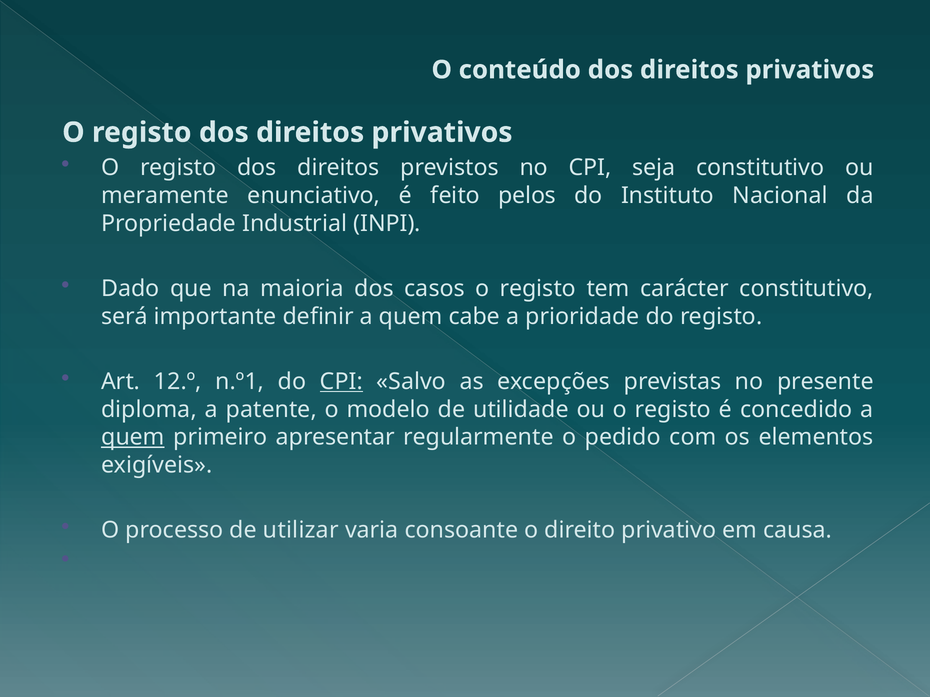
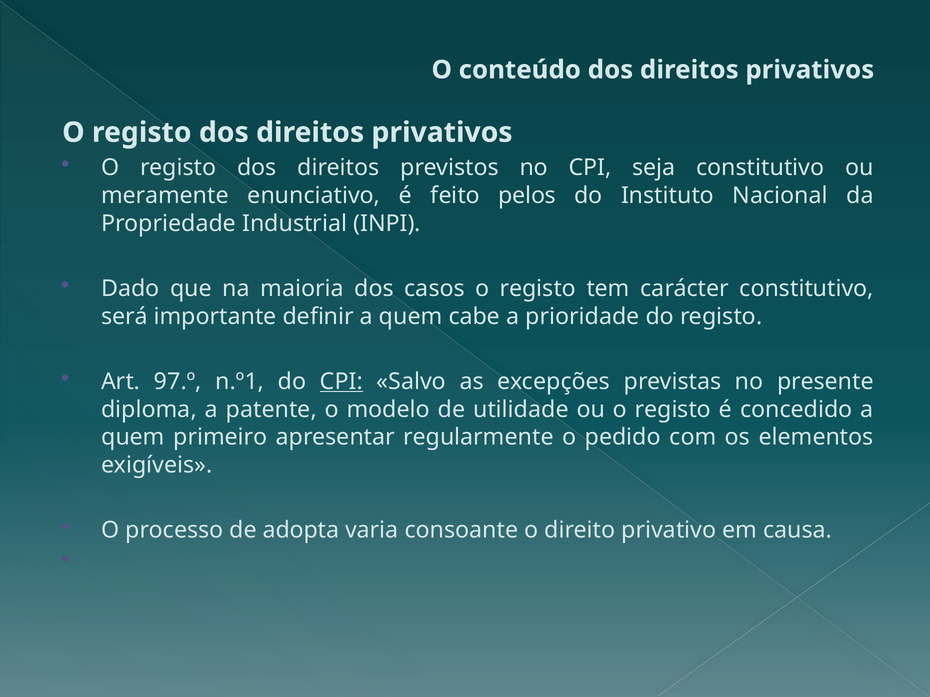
12.º: 12.º -> 97.º (178, 382)
quem underline: present -> none (133, 438)
utilizar: utilizar -> adopta (301, 531)
